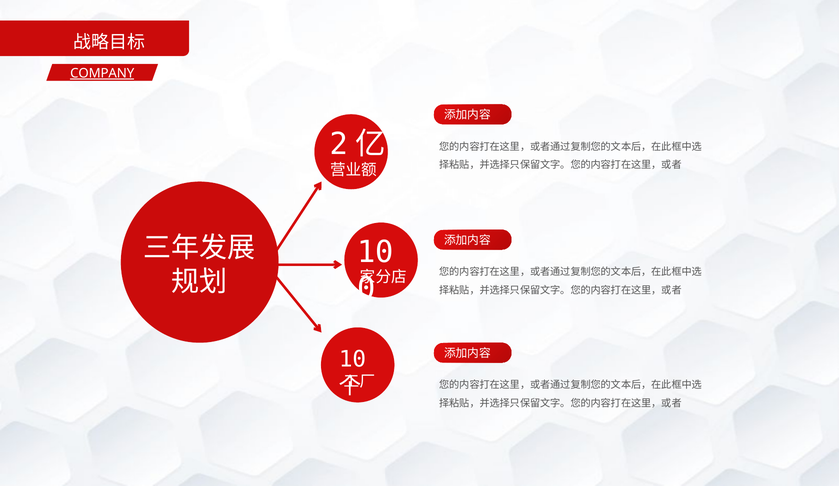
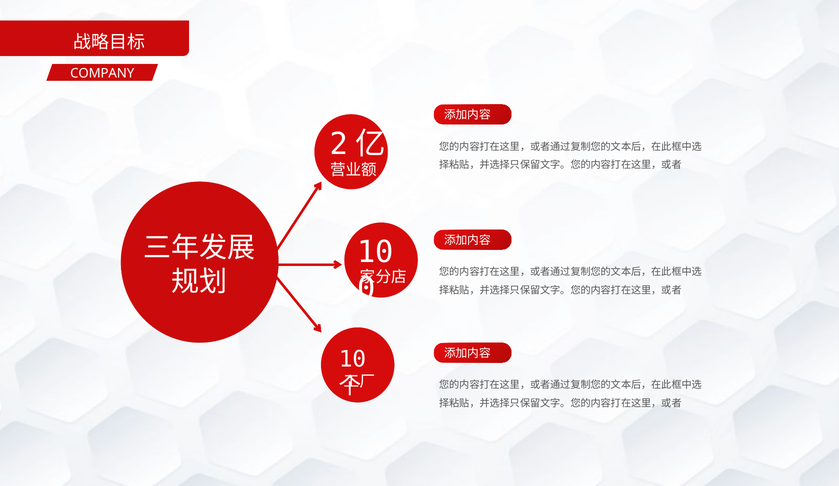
COMPANY underline: present -> none (102, 73)
